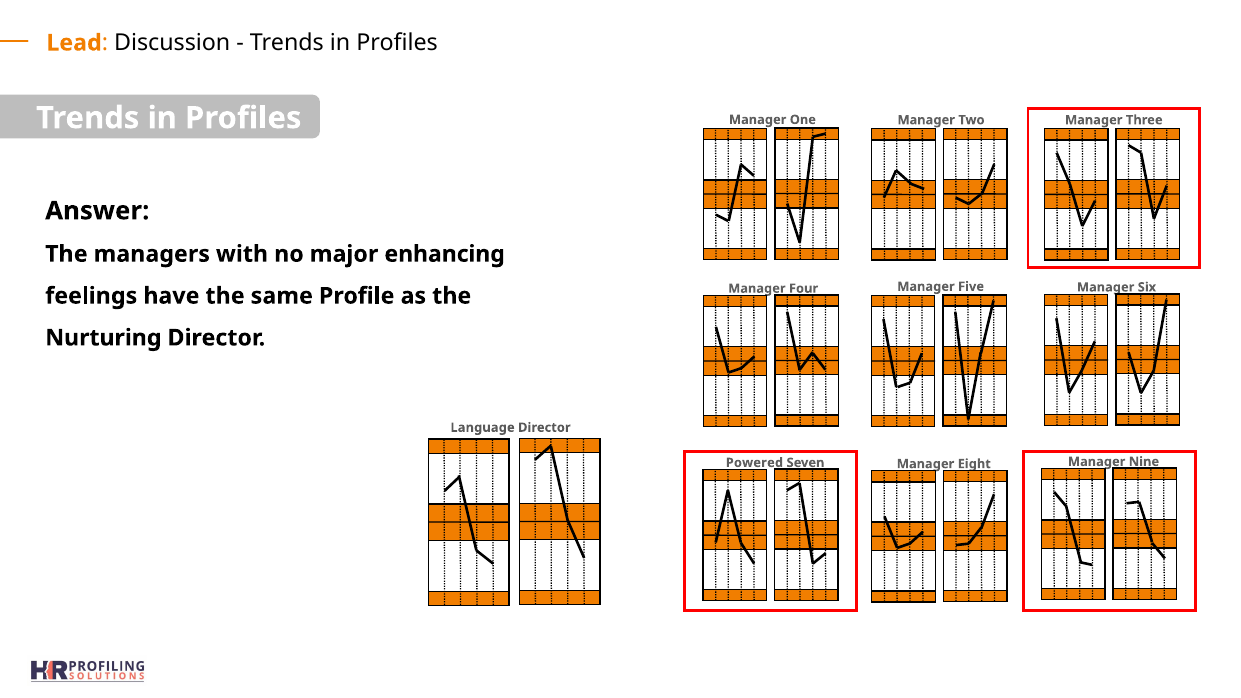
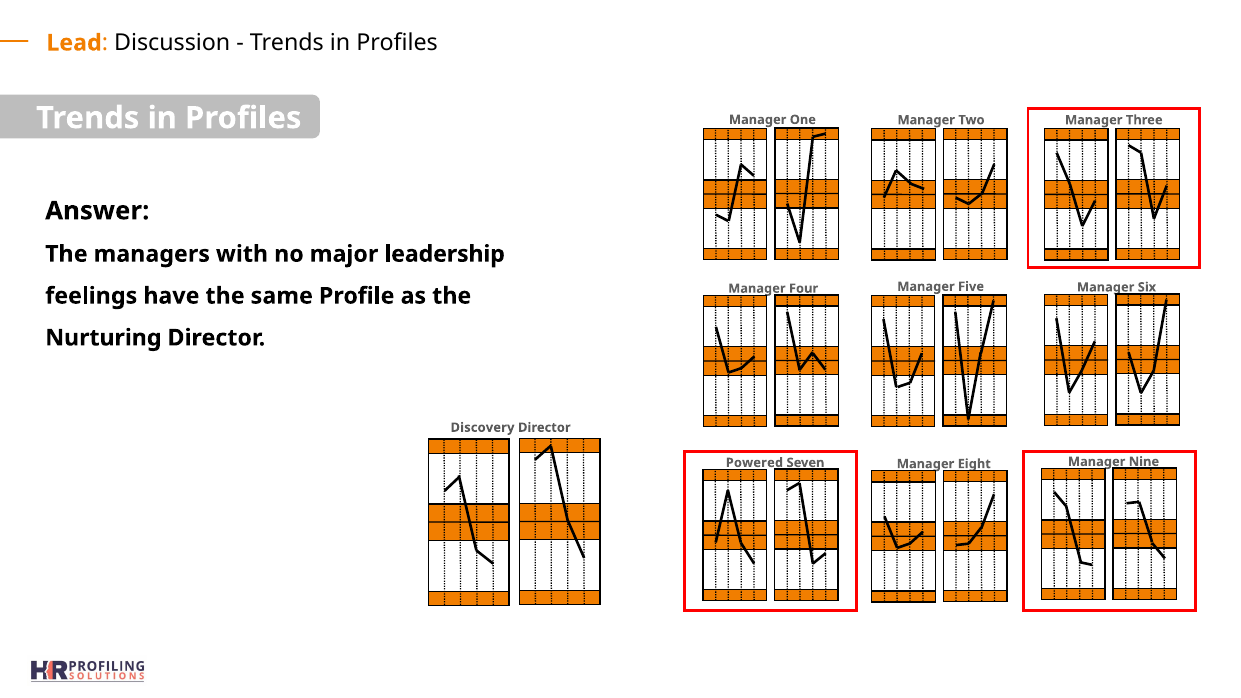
enhancing: enhancing -> leadership (445, 254)
Language: Language -> Discovery (483, 428)
